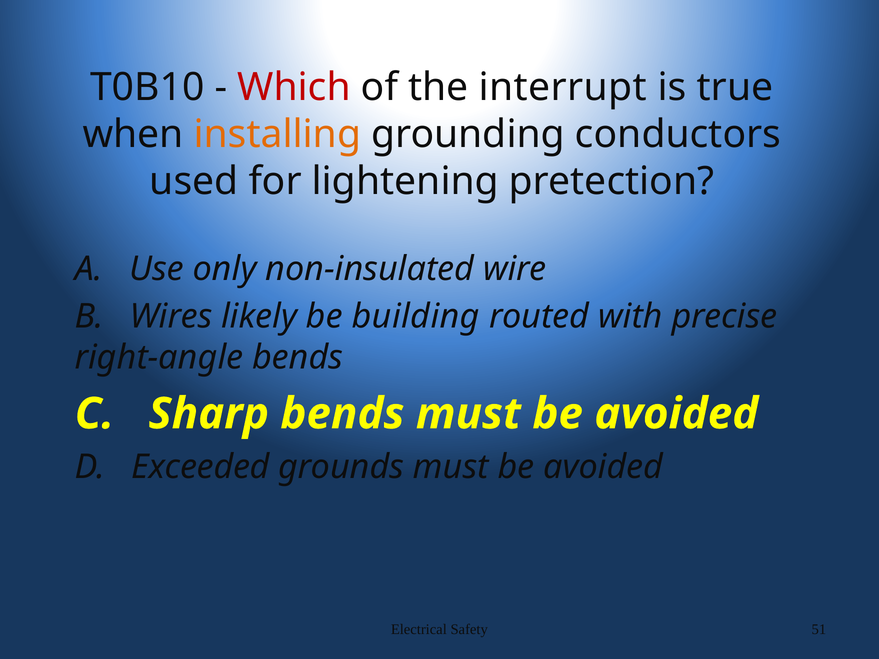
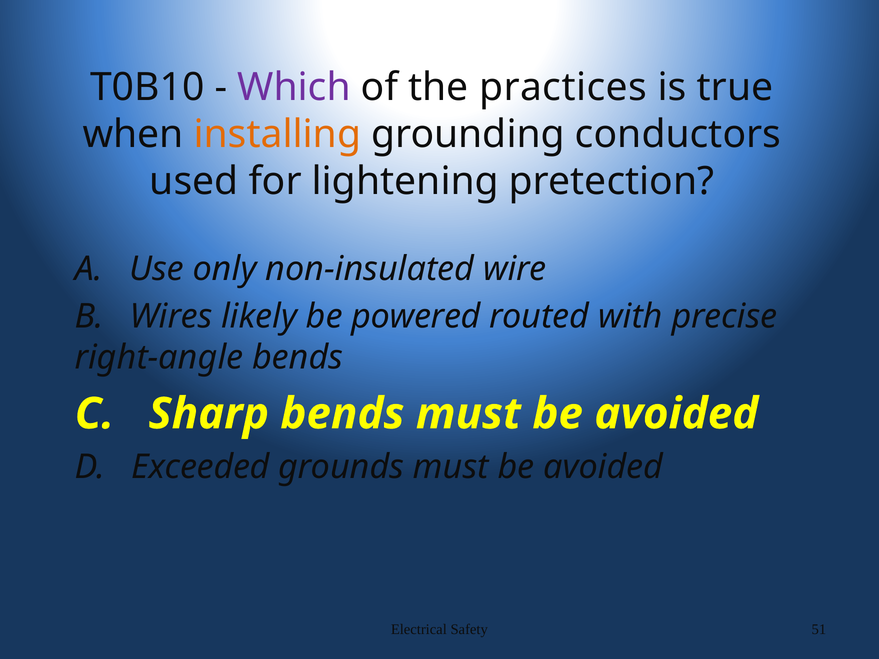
Which colour: red -> purple (294, 88)
interrupt: interrupt -> practices (563, 88)
building: building -> powered (416, 317)
